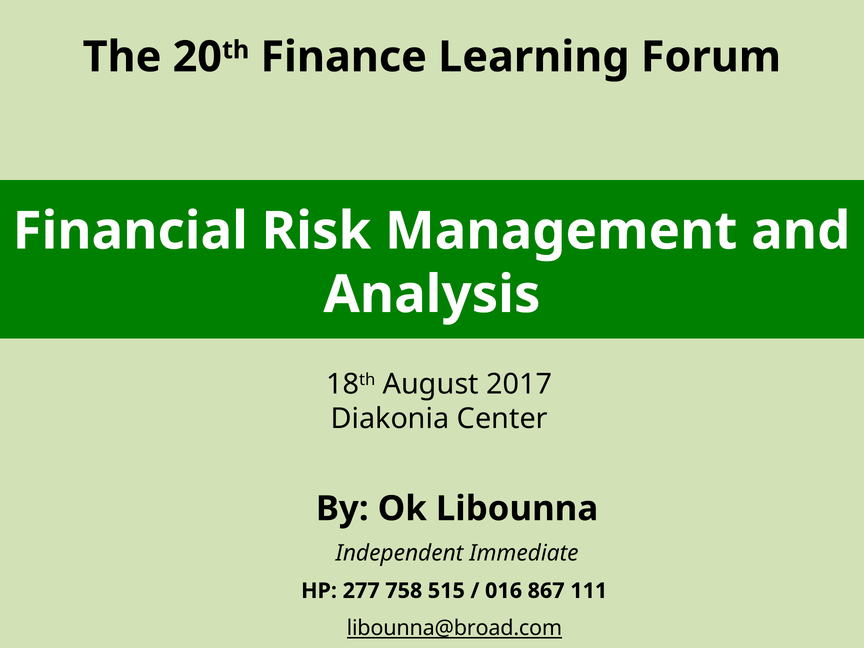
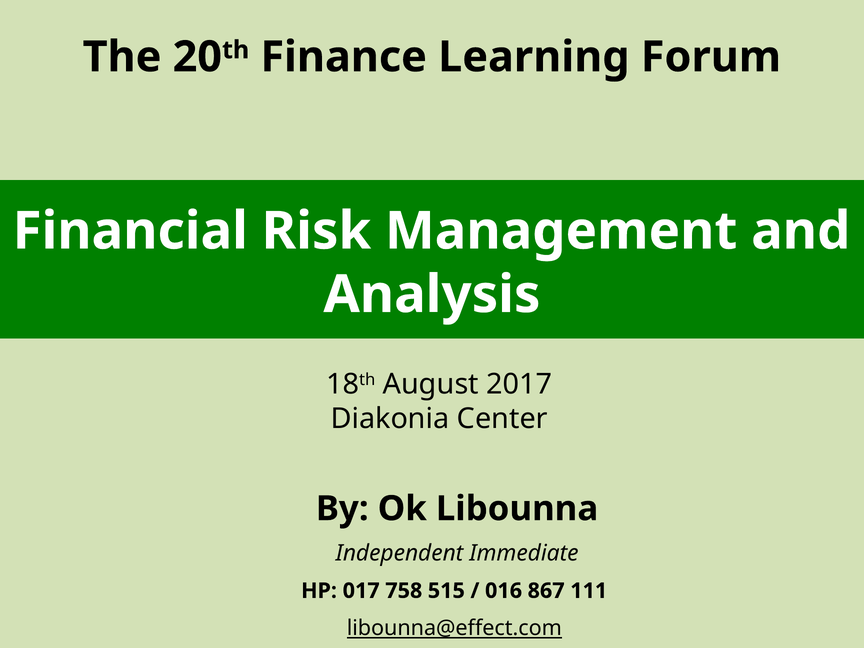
277: 277 -> 017 (361, 591)
libounna@broad.com: libounna@broad.com -> libounna@effect.com (454, 628)
